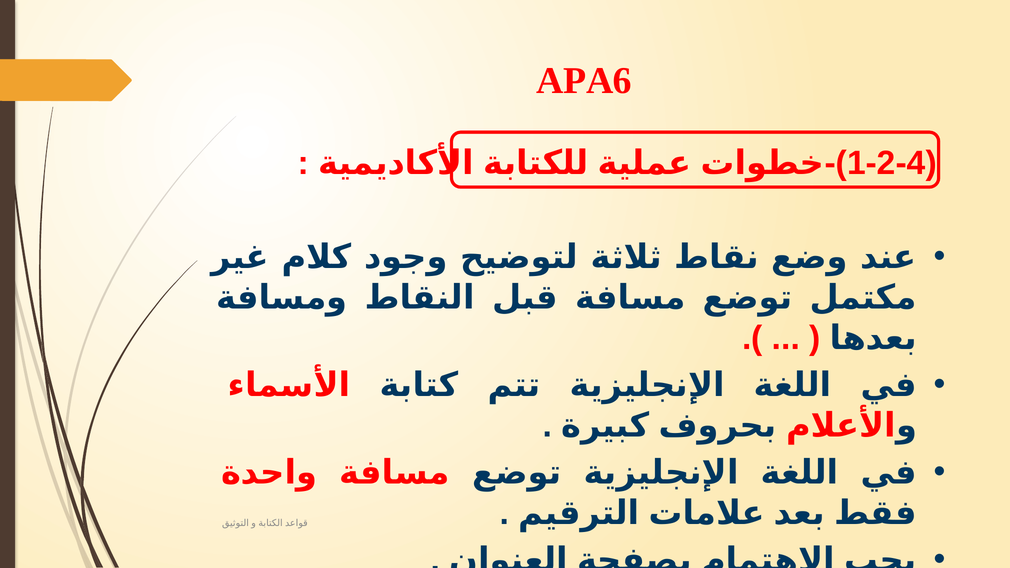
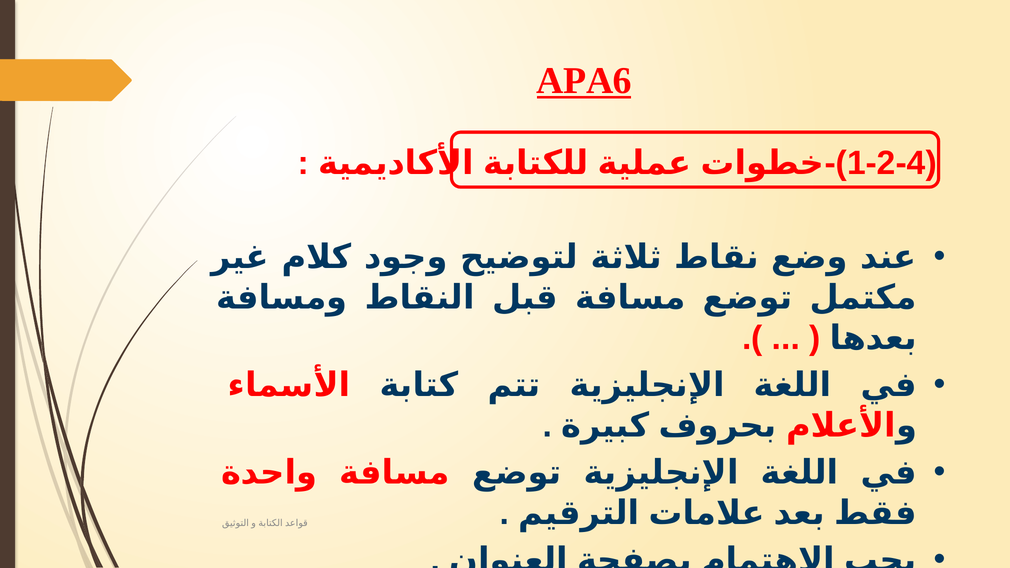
APA6 underline: none -> present (584, 81)
